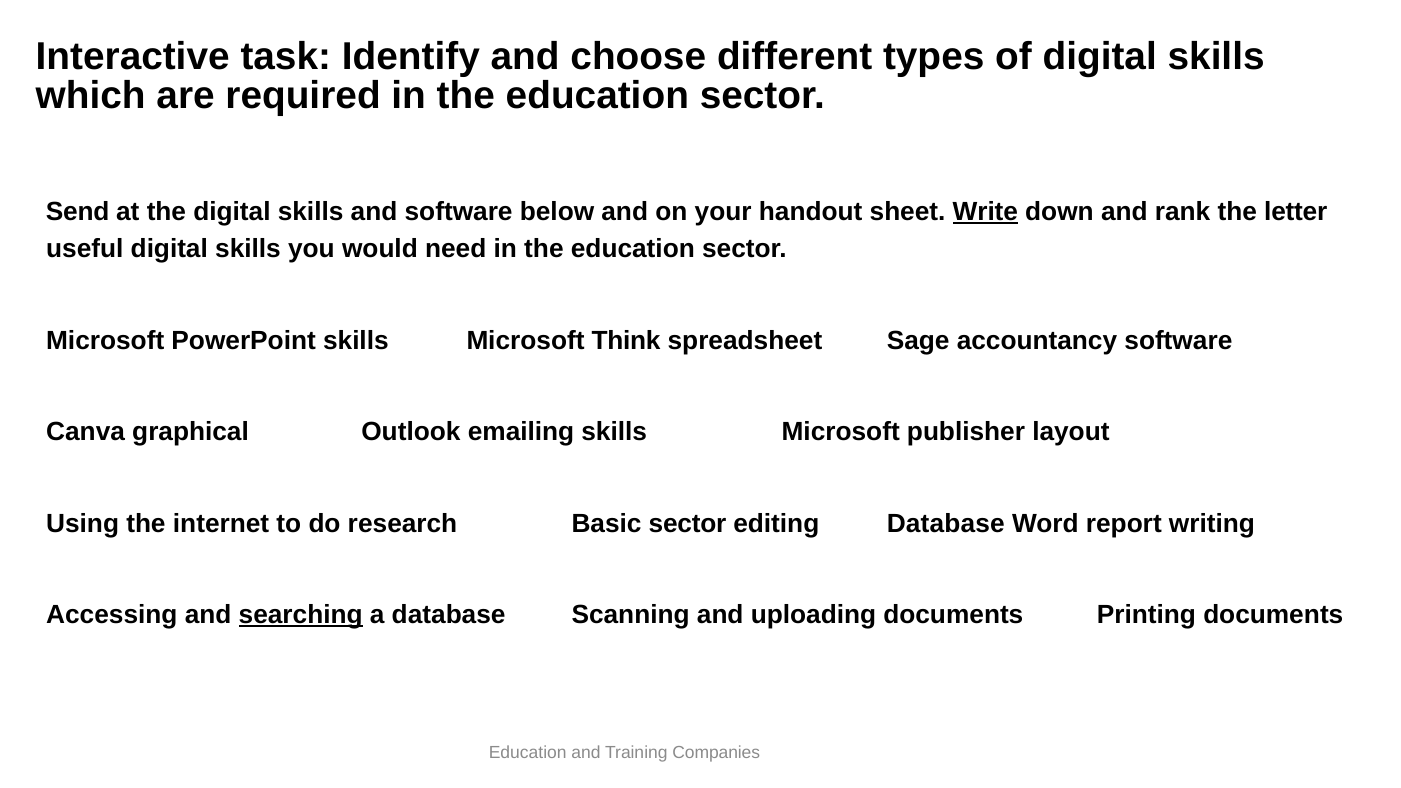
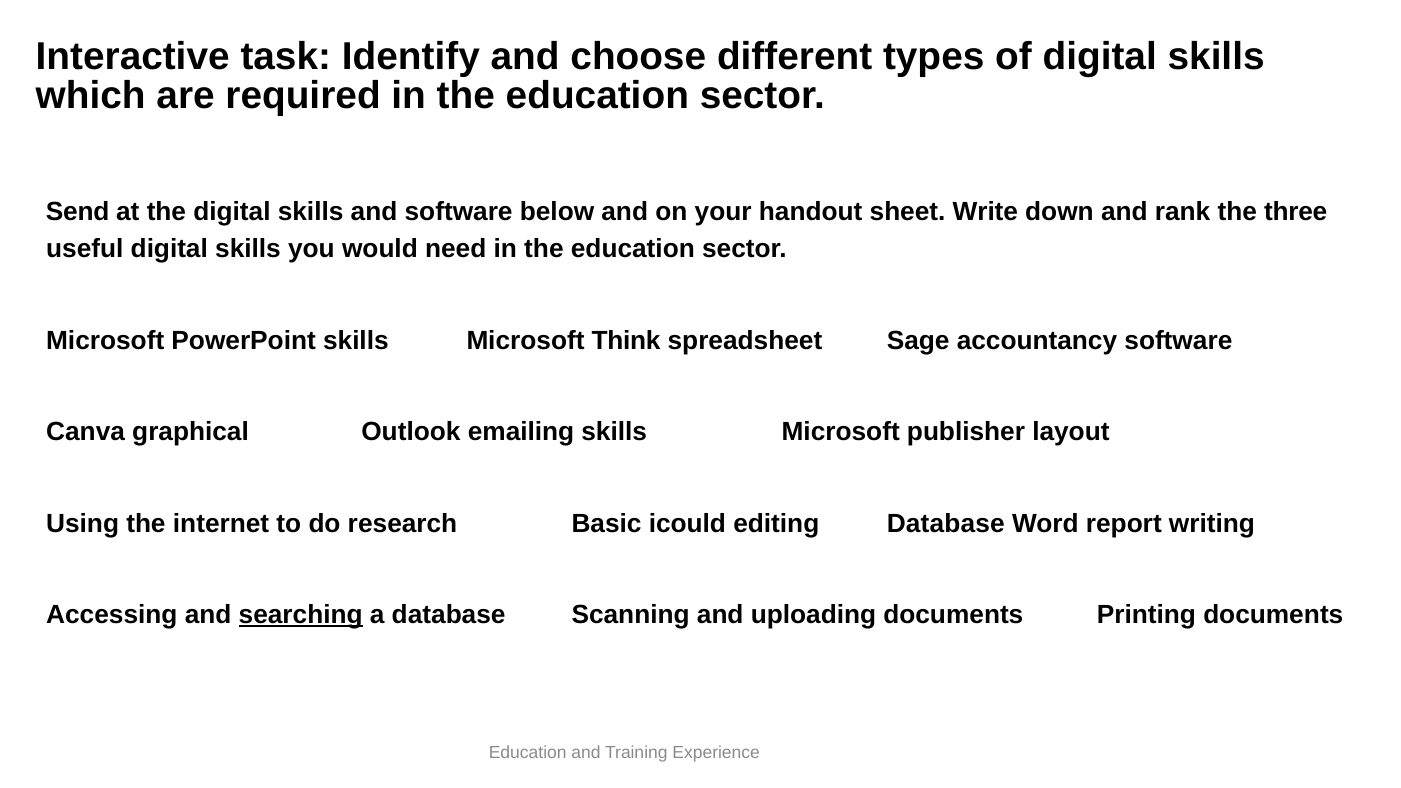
Write underline: present -> none (985, 211)
letter: letter -> three (1296, 211)
Basic sector: sector -> icould (687, 524)
Companies: Companies -> Experience (716, 753)
